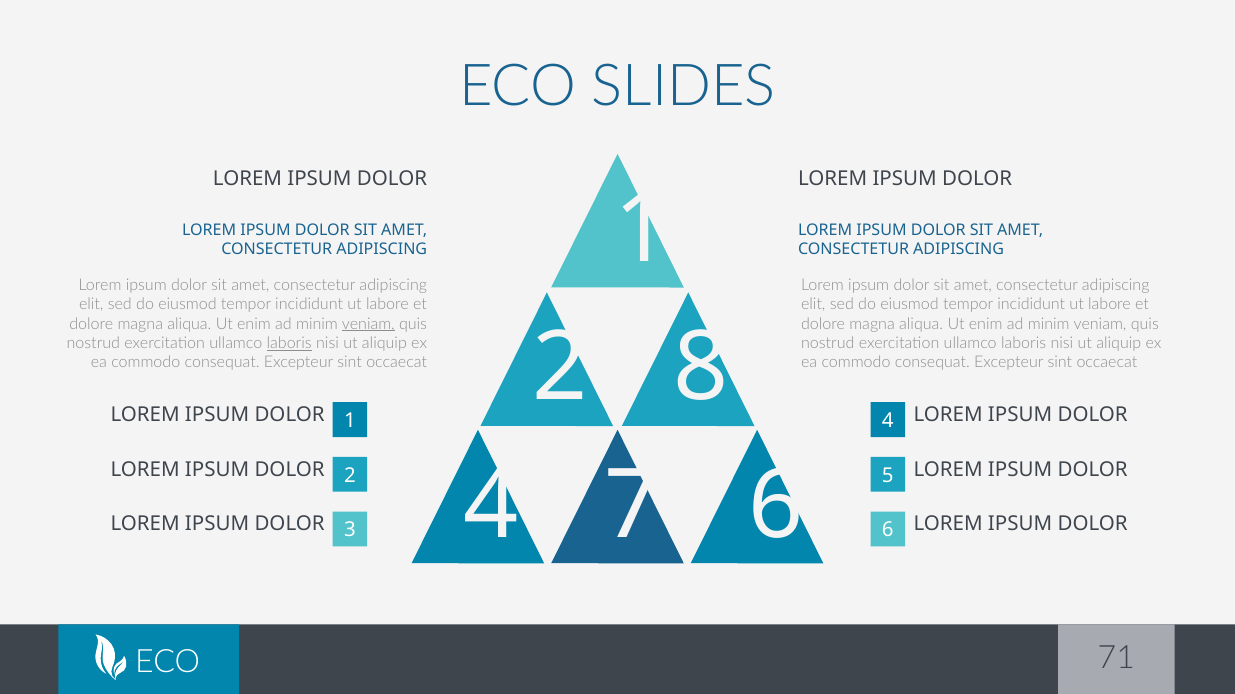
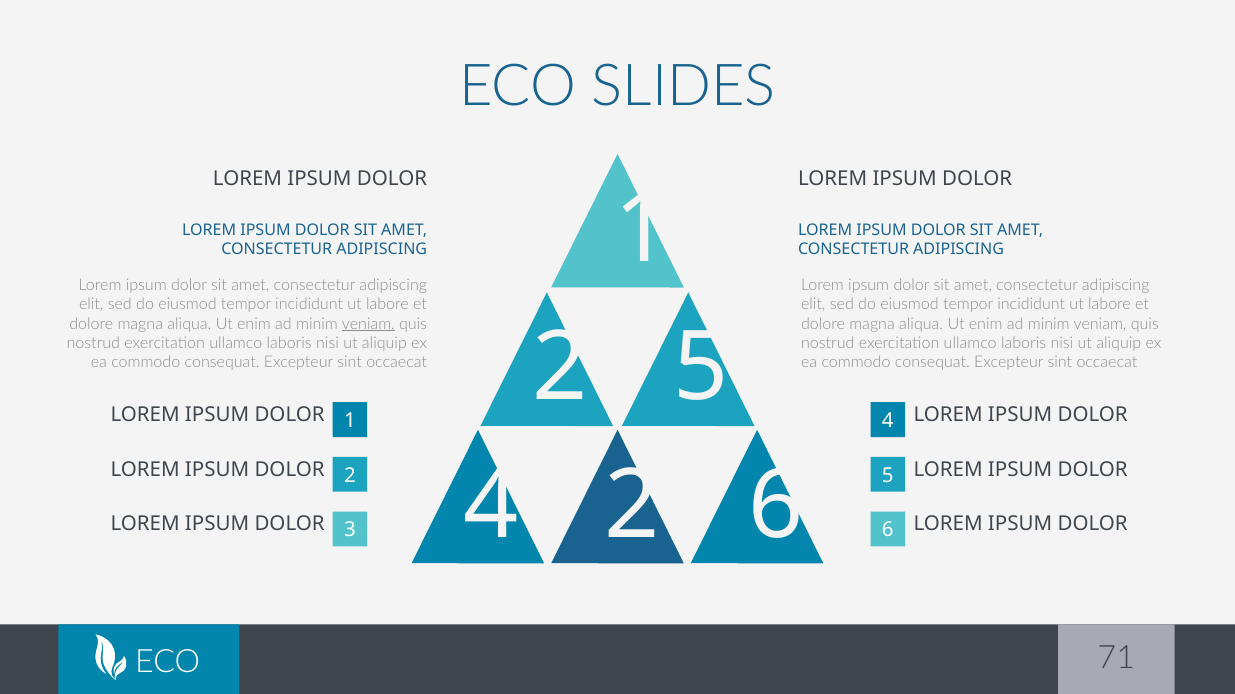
laboris underline: present -> none (289, 344)
2 8: 8 -> 5 (701, 368)
4 7: 7 -> 2 (632, 506)
